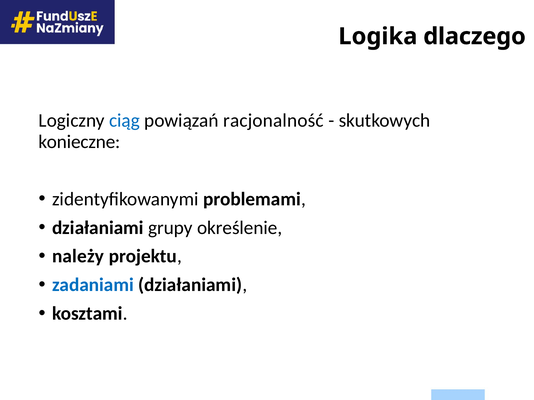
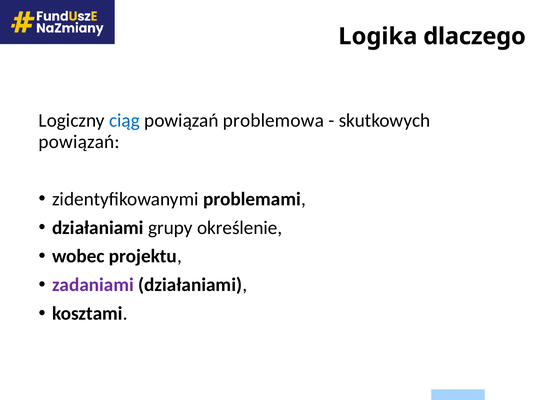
racjonalność: racjonalność -> problemowa (273, 121)
konieczne: konieczne -> powiązań (79, 142)
należy: należy -> wobec (78, 257)
zadaniami colour: blue -> purple (93, 285)
